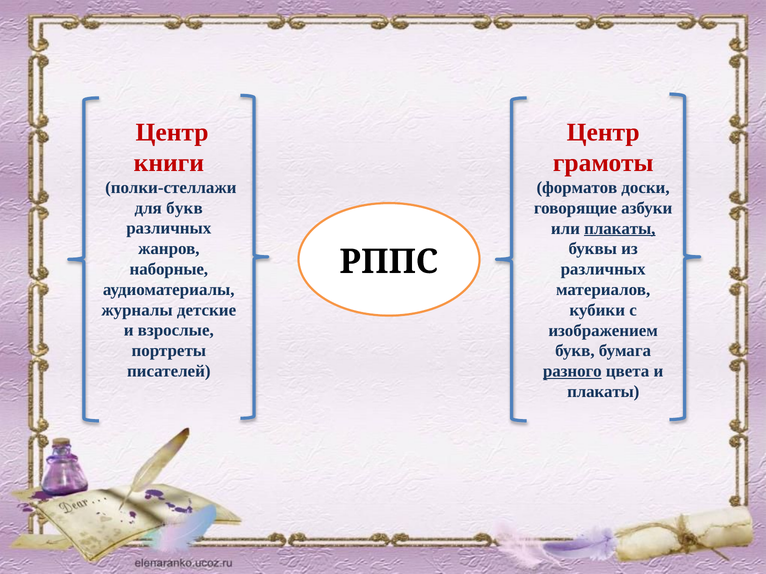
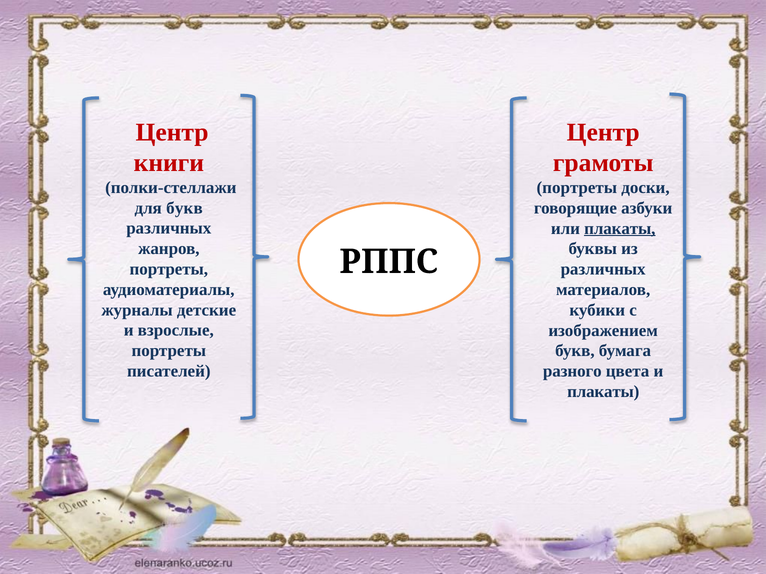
форматов: форматов -> портреты (577, 188)
наборные: наборные -> портреты (169, 269)
разного underline: present -> none (572, 372)
